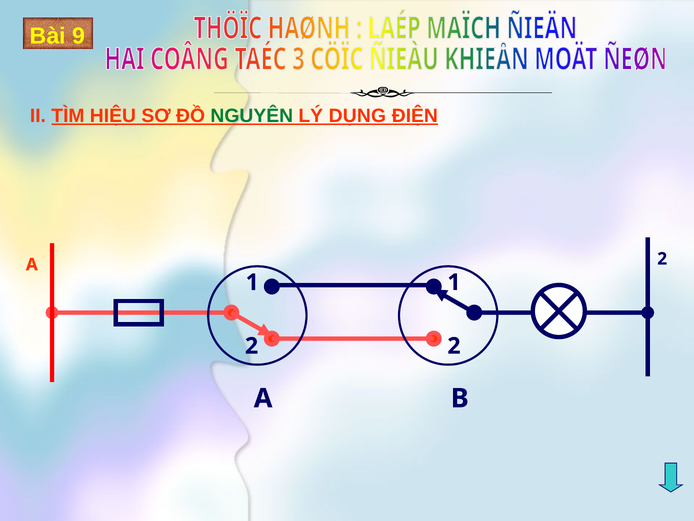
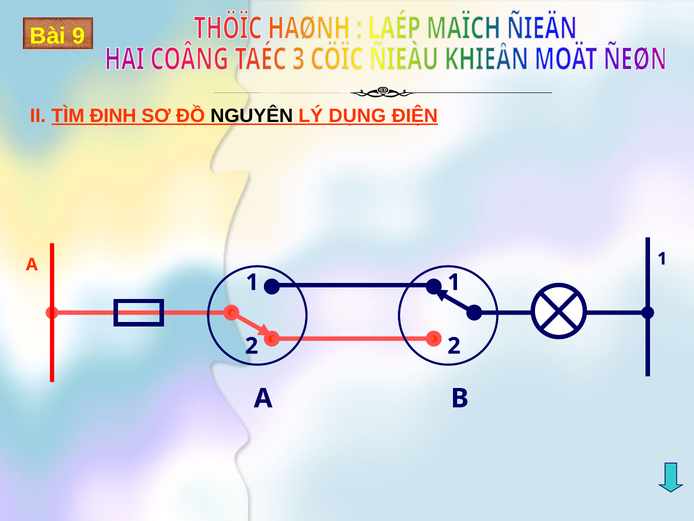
HIỆU: HIỆU -> ĐỊNH (113, 116)
NGUYÊN colour: green -> black (252, 116)
A 2: 2 -> 1 (662, 259)
